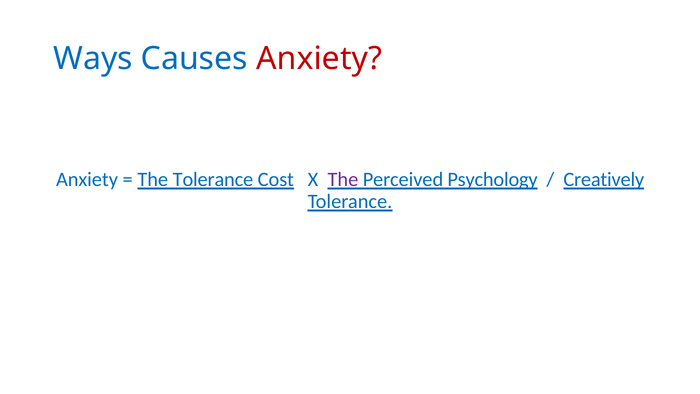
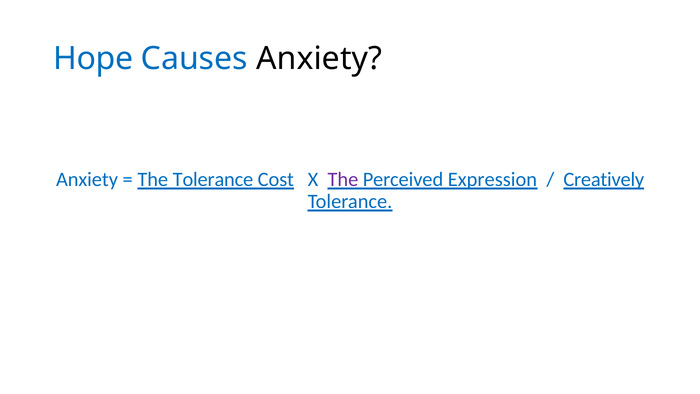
Ways: Ways -> Hope (93, 59)
Anxiety colour: red -> black (319, 59)
Psychology: Psychology -> Expression (492, 180)
